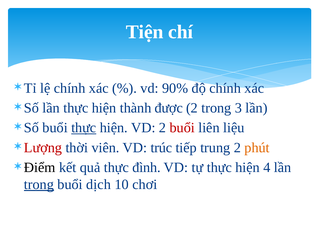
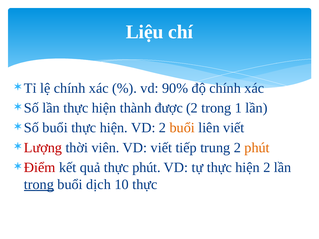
Tiện: Tiện -> Liệu (145, 32)
3: 3 -> 1 (238, 108)
thực underline: present -> none (84, 128)
buổi colour: red -> orange (182, 128)
liên liệu: liệu -> viết (234, 128)
VD trúc: trúc -> viết (161, 148)
Điểm colour: black -> red (40, 168)
thực đình: đình -> phút (146, 168)
hiện 4: 4 -> 2 (267, 168)
10 chơi: chơi -> thực (145, 185)
